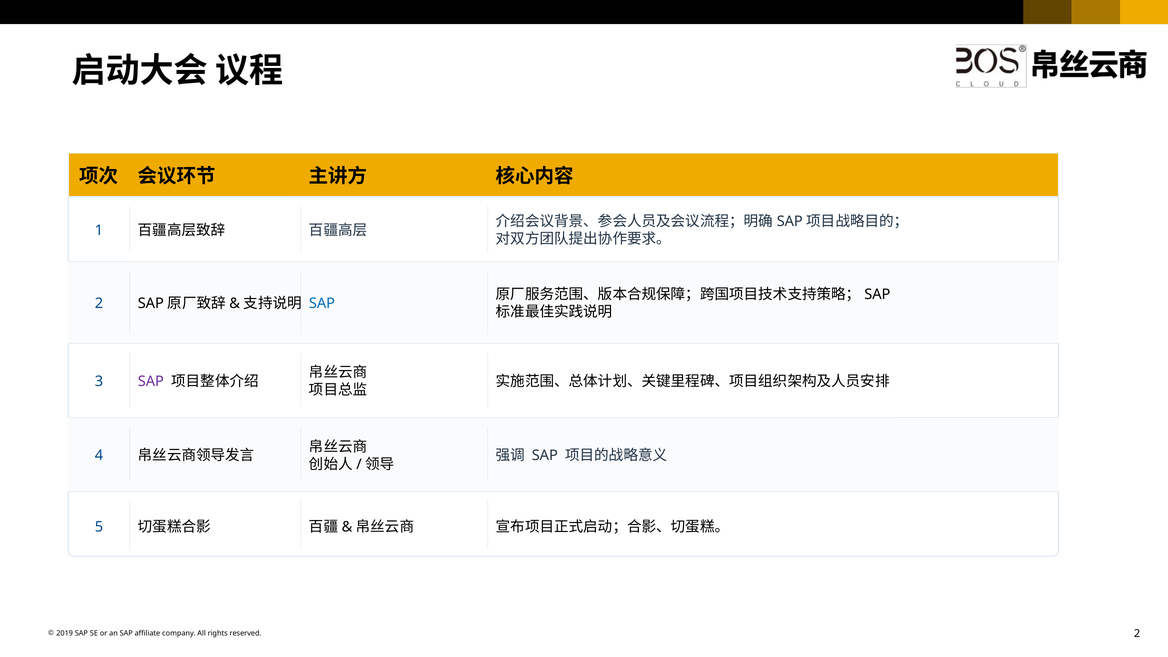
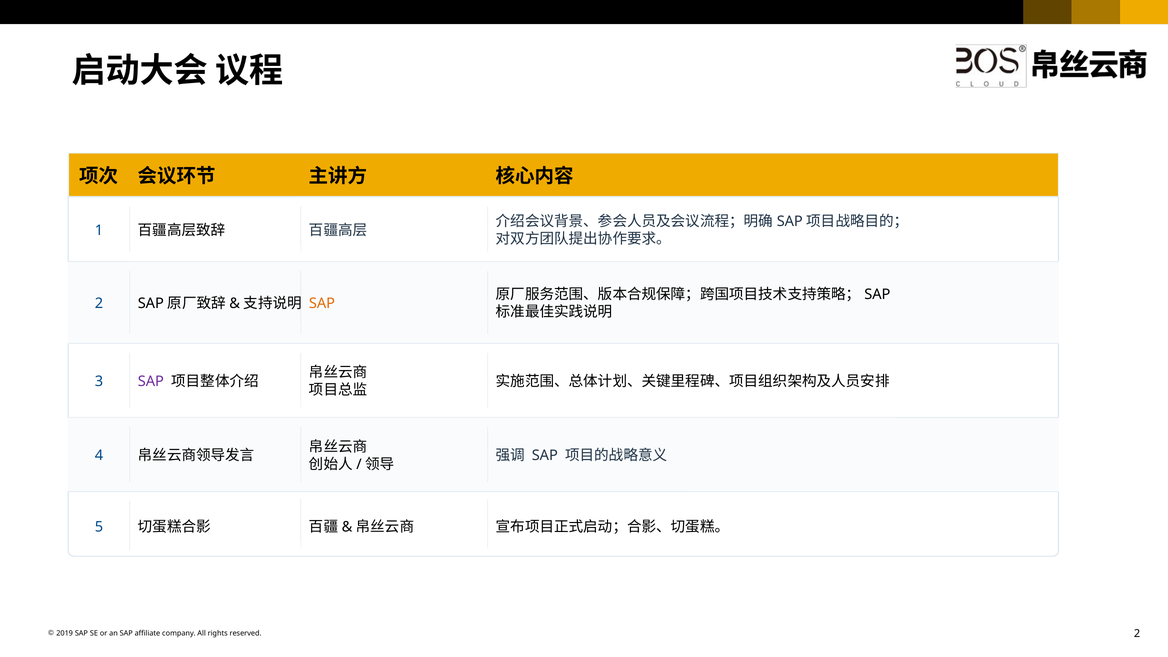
SAP colour: blue -> orange (322, 303)
